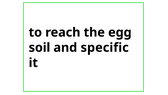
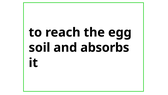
specific: specific -> absorbs (105, 47)
